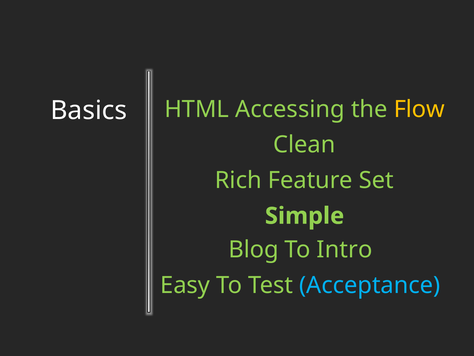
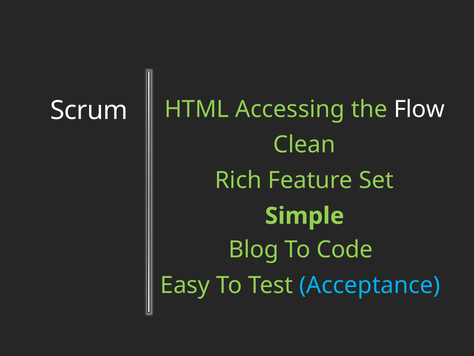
Basics: Basics -> Scrum (89, 110)
Flow colour: yellow -> white (419, 109)
Intro: Intro -> Code (345, 249)
